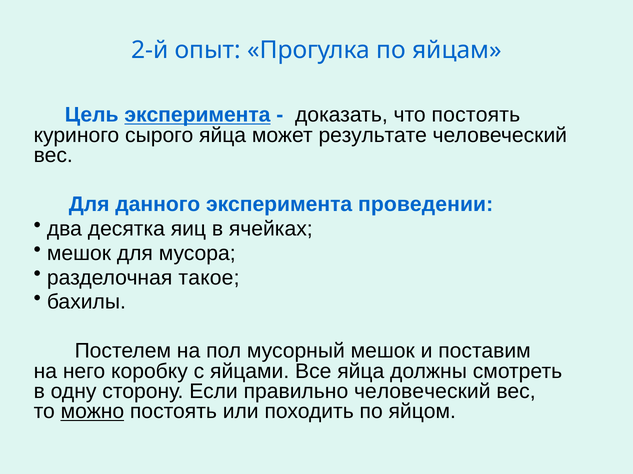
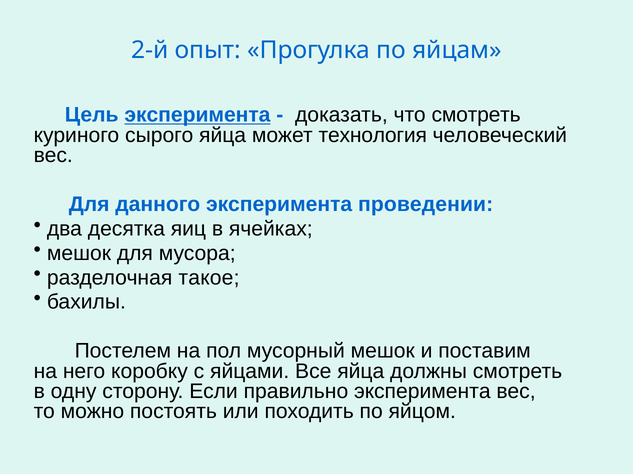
что постоять: постоять -> смотреть (476, 115)
результате: результате -> технология (373, 135)
правильно человеческий: человеческий -> эксперимента (422, 392)
можно underline: present -> none (92, 412)
